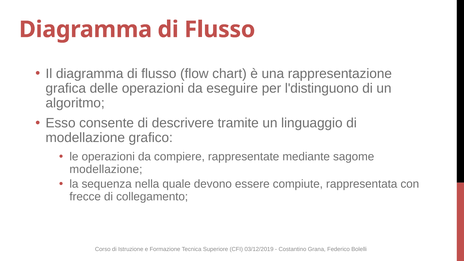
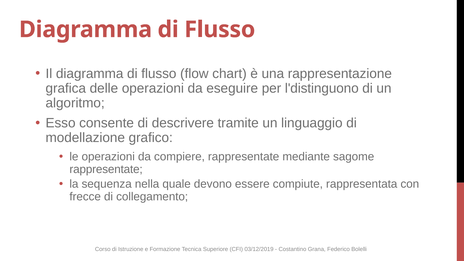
modellazione: modellazione -> rappresentate (106, 169)
